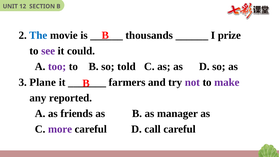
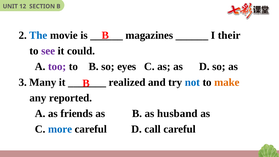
thousands: thousands -> magazines (149, 35)
prize: prize -> their (229, 35)
told: told -> eyes (127, 67)
Plane: Plane -> Many (43, 82)
farmers: farmers -> realized (127, 82)
not colour: purple -> blue (192, 82)
make colour: purple -> orange (227, 82)
manager: manager -> husband (177, 113)
more colour: purple -> blue (60, 129)
